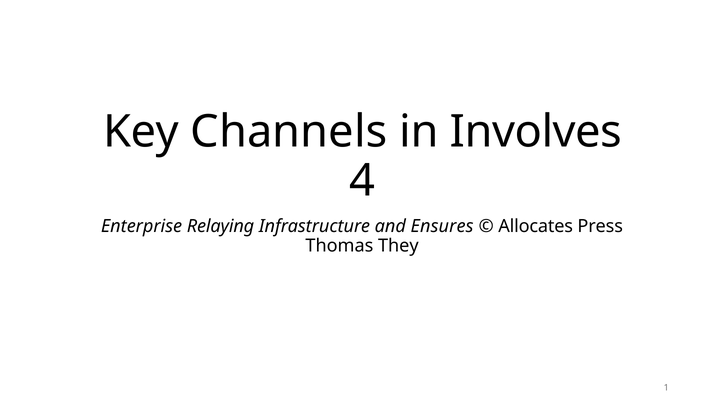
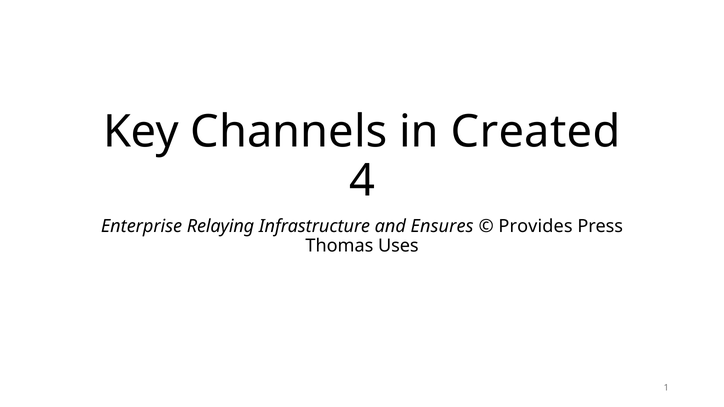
Involves: Involves -> Created (536, 132)
Allocates: Allocates -> Provides (536, 226)
They: They -> Uses (398, 246)
